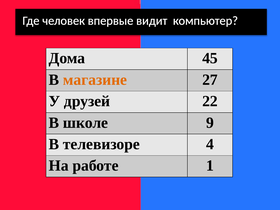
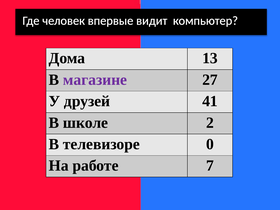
45: 45 -> 13 (210, 58)
магазине colour: orange -> purple (95, 80)
22: 22 -> 41 (210, 101)
9: 9 -> 2 (210, 123)
4: 4 -> 0 (210, 144)
1: 1 -> 7 (210, 166)
